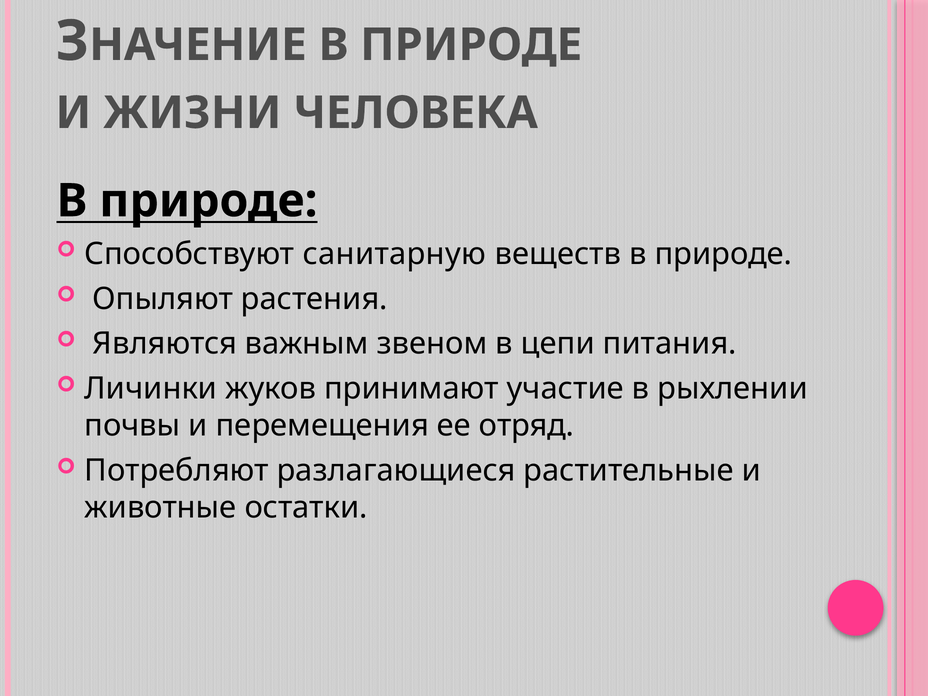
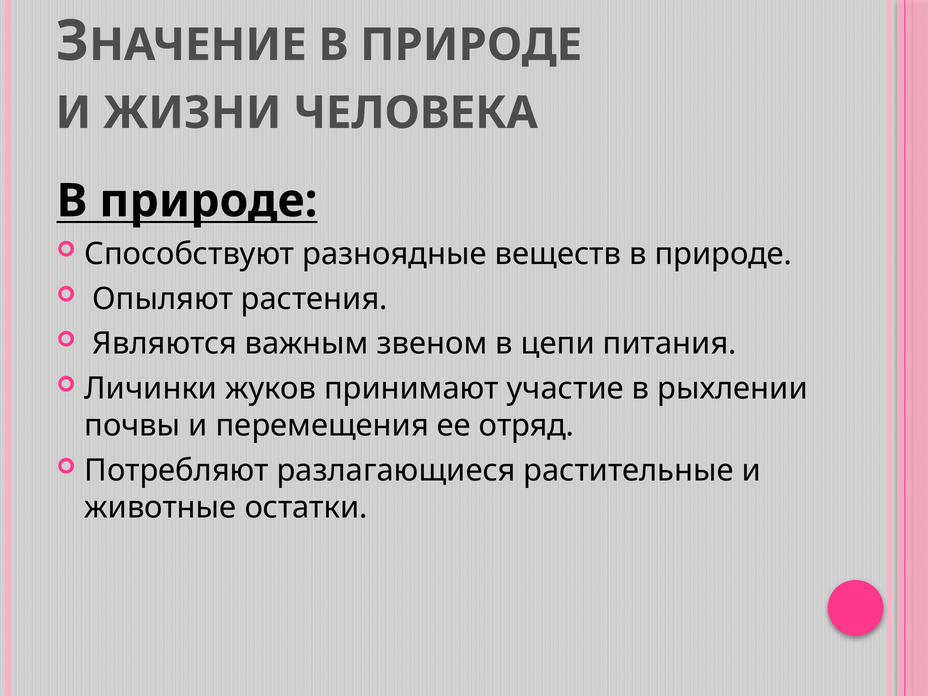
санитарную: санитарную -> разноядные (395, 254)
